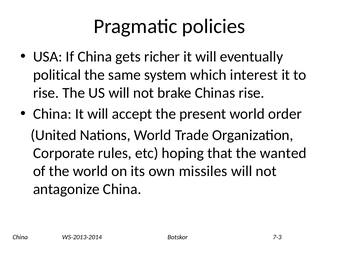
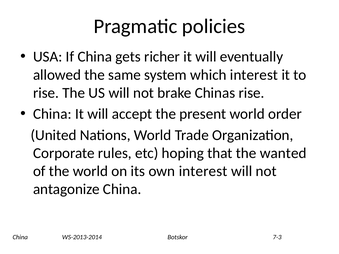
political: political -> allowed (57, 75)
own missiles: missiles -> interest (203, 171)
